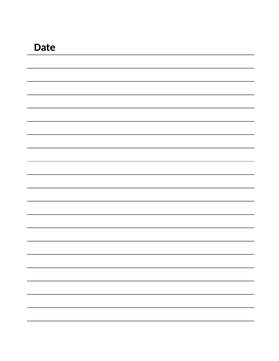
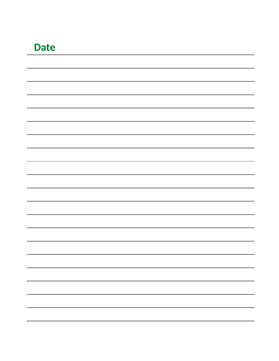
Date colour: black -> green (45, 47)
